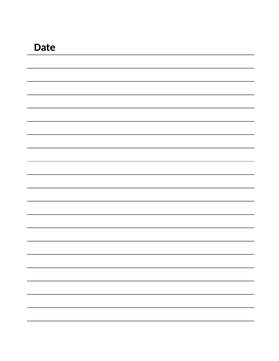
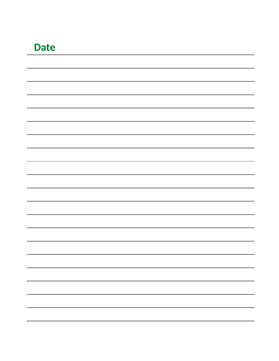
Date colour: black -> green (45, 47)
